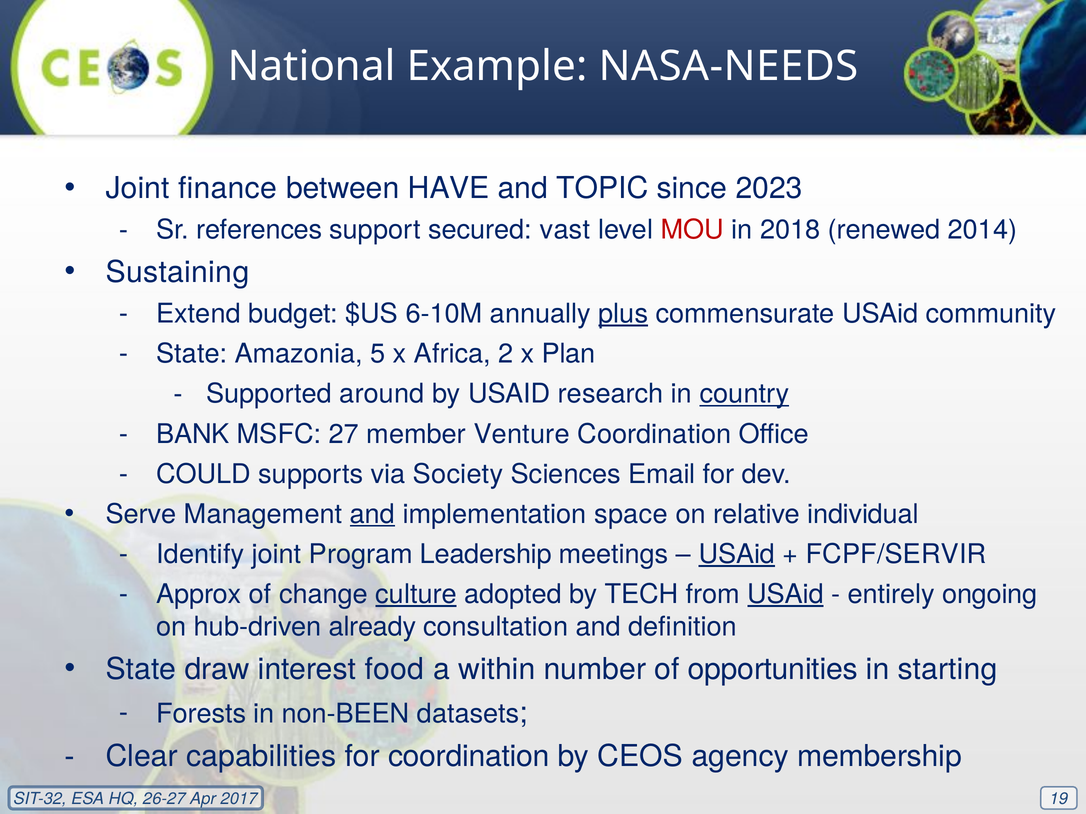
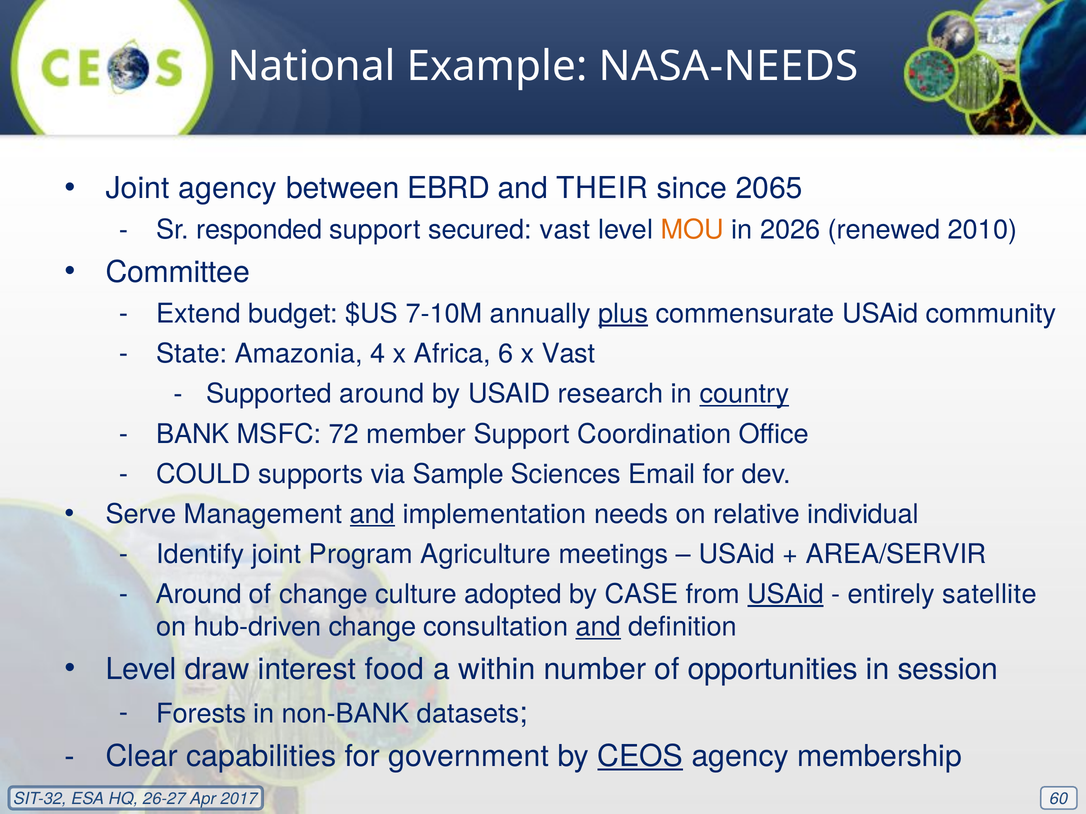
Joint finance: finance -> agency (228, 188)
HAVE: HAVE -> EBRD (449, 188)
TOPIC: TOPIC -> THEIR (602, 188)
2023: 2023 -> 2065 (769, 188)
references: references -> responded (259, 230)
MOU colour: red -> orange (692, 230)
2018: 2018 -> 2026 (790, 230)
2014: 2014 -> 2010 (983, 230)
Sustaining: Sustaining -> Committee (178, 272)
6-10M: 6-10M -> 7-10M (444, 314)
5: 5 -> 4 (378, 354)
2: 2 -> 6 (506, 354)
x Plan: Plan -> Vast (569, 354)
27: 27 -> 72 (344, 434)
member Venture: Venture -> Support (522, 434)
Society: Society -> Sample (458, 474)
space: space -> needs (631, 515)
Leadership: Leadership -> Agriculture (486, 555)
USAid underline: present -> none (737, 555)
FCPF/SERVIR: FCPF/SERVIR -> AREA/SERVIR (896, 555)
Approx: Approx -> Around (199, 595)
culture underline: present -> none (416, 595)
TECH: TECH -> CASE (642, 595)
ongoing: ongoing -> satellite (989, 595)
hub-driven already: already -> change (372, 627)
and underline: none -> present (598, 627)
State: State -> Level (141, 669)
starting: starting -> session (948, 669)
non-BEEN: non-BEEN -> non-BANK (346, 714)
for coordination: coordination -> government (469, 757)
CEOS underline: none -> present (640, 757)
19: 19 -> 60 (1059, 799)
